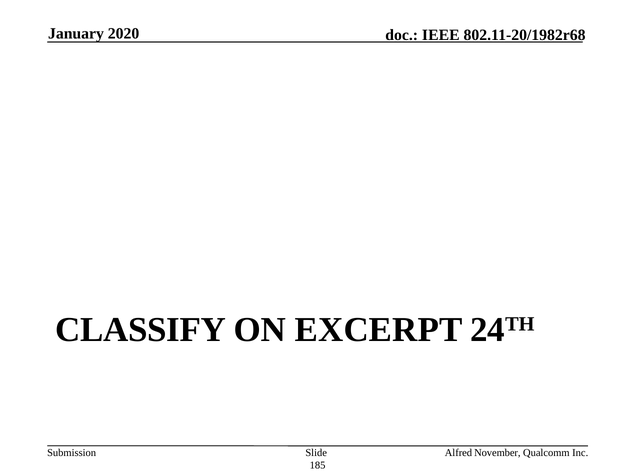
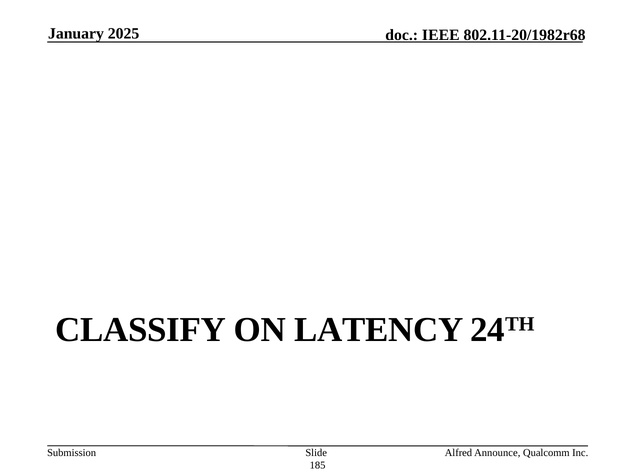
2020: 2020 -> 2025 (124, 33)
EXCERPT: EXCERPT -> LATENCY (379, 330)
November: November -> Announce (497, 453)
